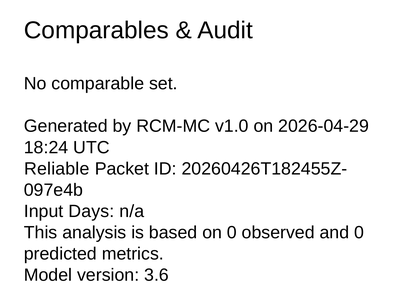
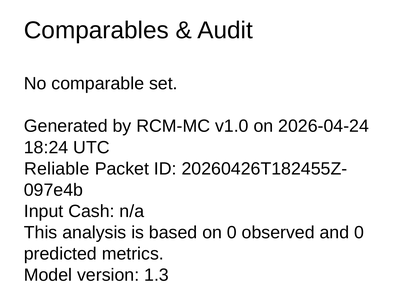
2026-04-29: 2026-04-29 -> 2026-04-24 (324, 126)
Days: Days -> Cash (91, 211)
3.6: 3.6 -> 1.3 (157, 275)
